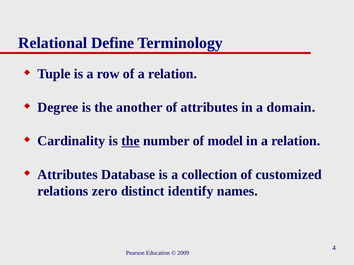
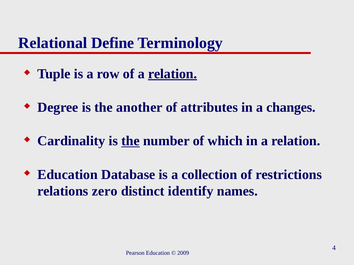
relation underline: none -> present (173, 74)
domain: domain -> changes (291, 108)
model: model -> which (225, 141)
Attributes: Attributes -> Education (68, 175)
customized: customized -> restrictions (289, 175)
